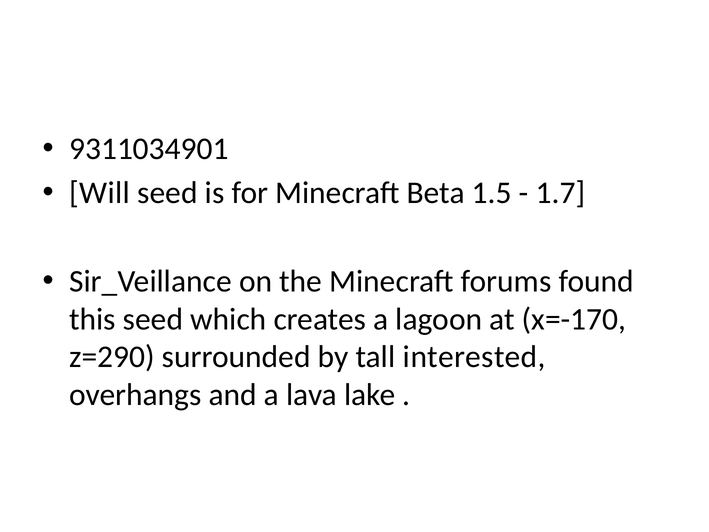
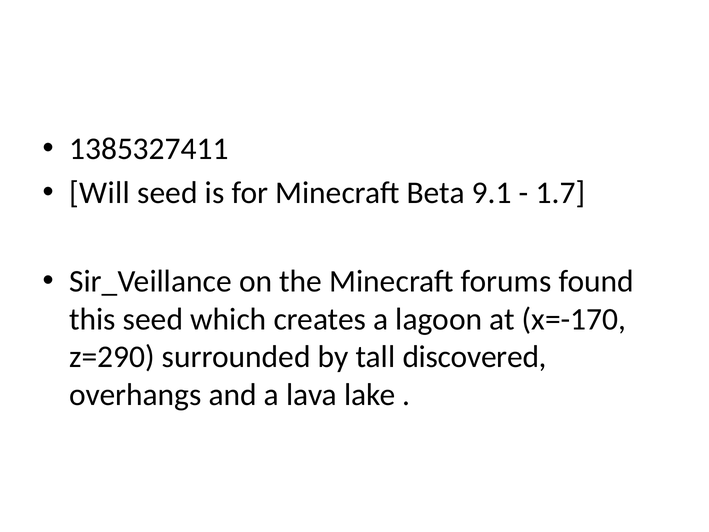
9311034901: 9311034901 -> 1385327411 (149, 149)
1.5: 1.5 -> 9.1 (492, 193)
interested: interested -> discovered (475, 357)
